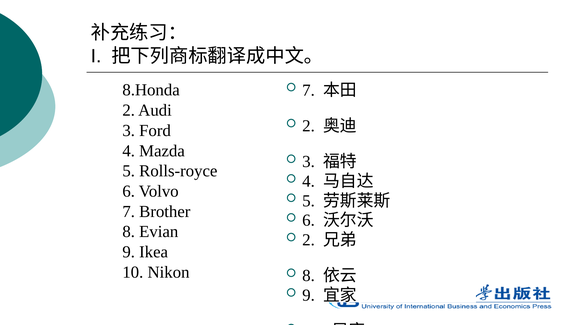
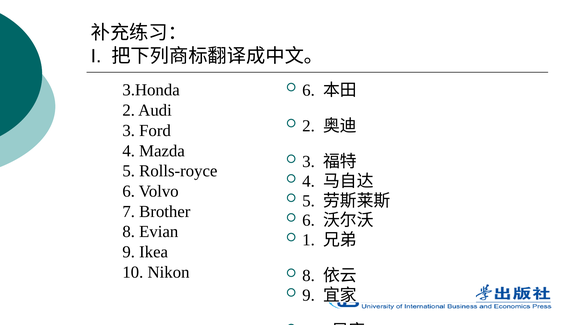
8.Honda: 8.Honda -> 3.Honda (151, 90)
7: 7 -> 6 (309, 90)
2: 2 -> 1 (309, 240)
